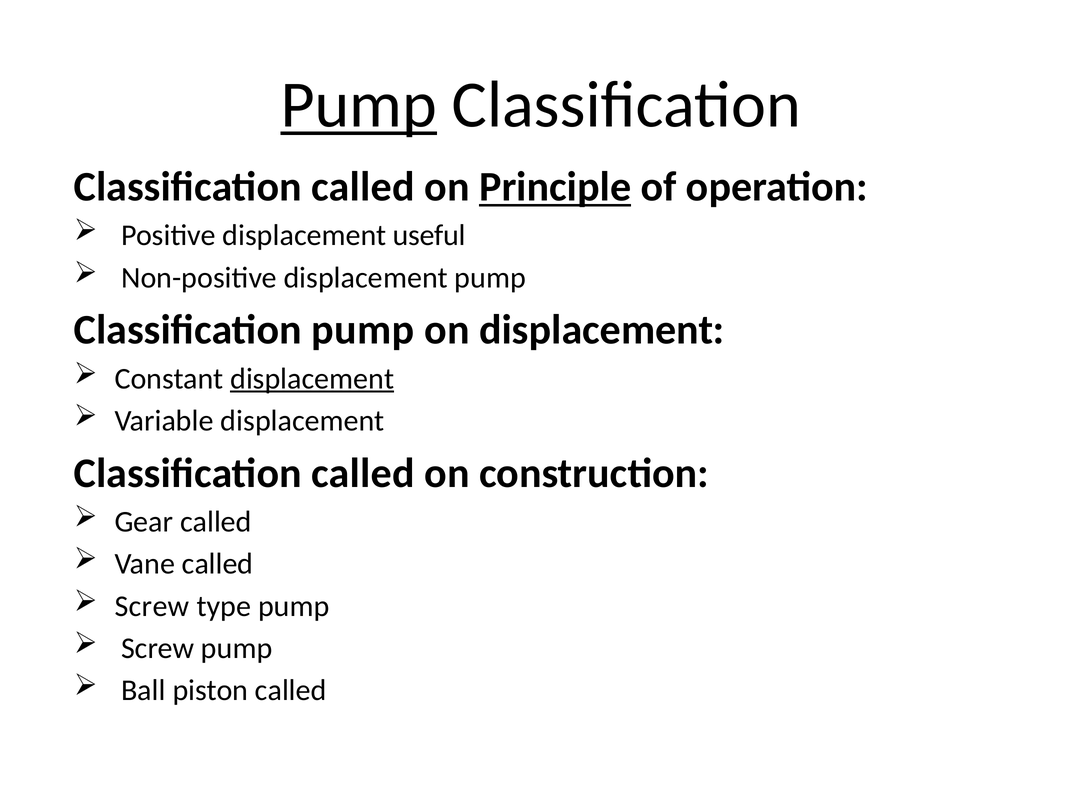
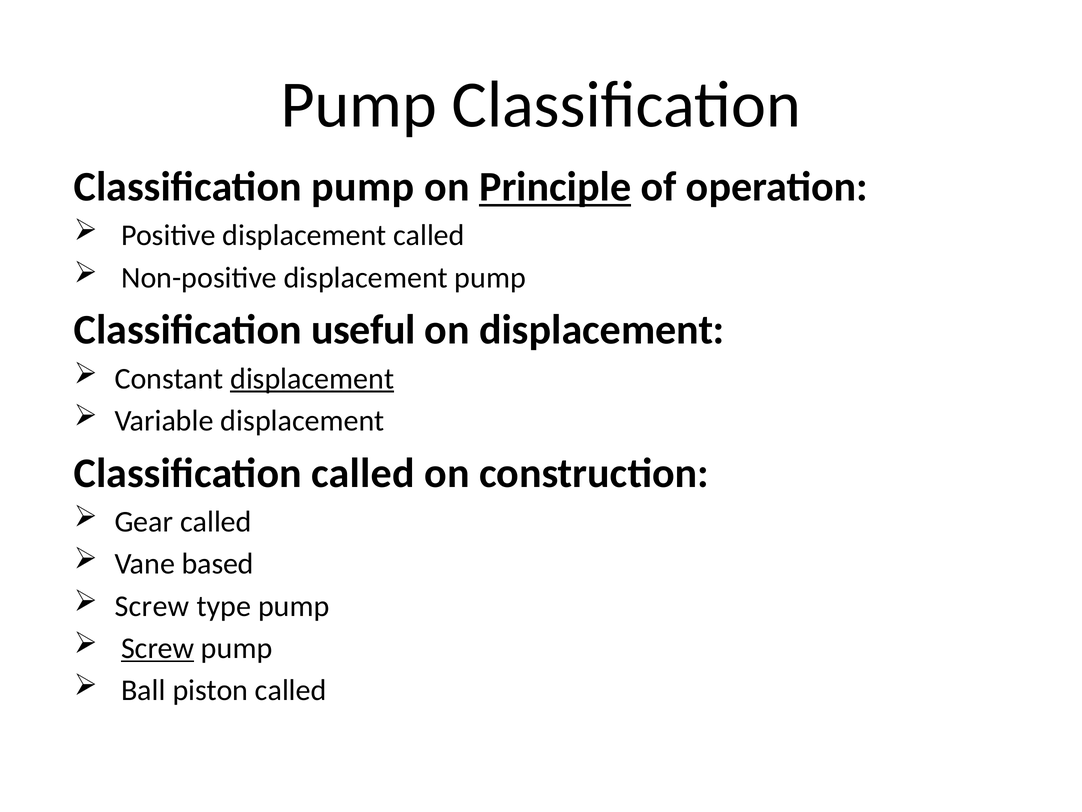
Pump underline: present -> none (359, 105)
called: called -> pump (363, 187)
displacement useful: useful -> called (429, 235)
Classification pump: pump -> useful (363, 330)
Vane called: called -> based (218, 564)
Screw underline: none -> present (158, 648)
